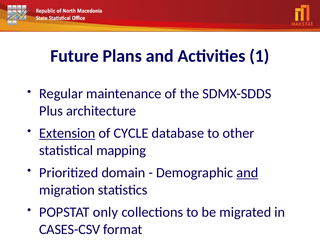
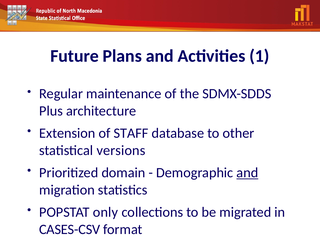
Extension underline: present -> none (67, 133)
CYCLE: CYCLE -> STAFF (131, 133)
mapping: mapping -> versions (121, 150)
